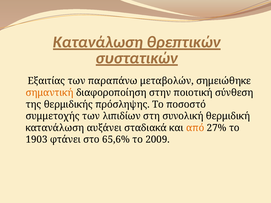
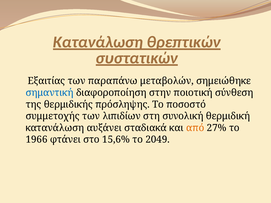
σημαντική colour: orange -> blue (50, 93)
1903: 1903 -> 1966 (37, 140)
65,6%: 65,6% -> 15,6% (116, 140)
2009: 2009 -> 2049 (158, 140)
